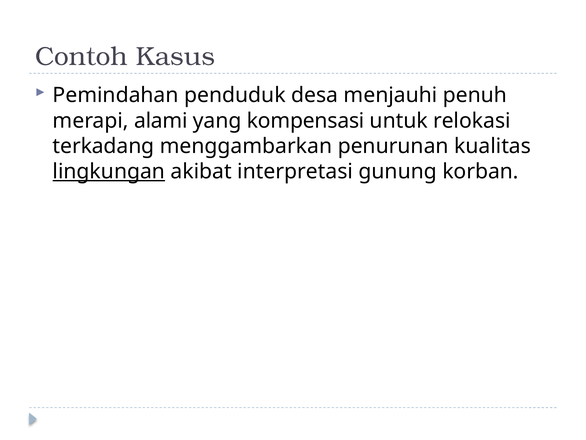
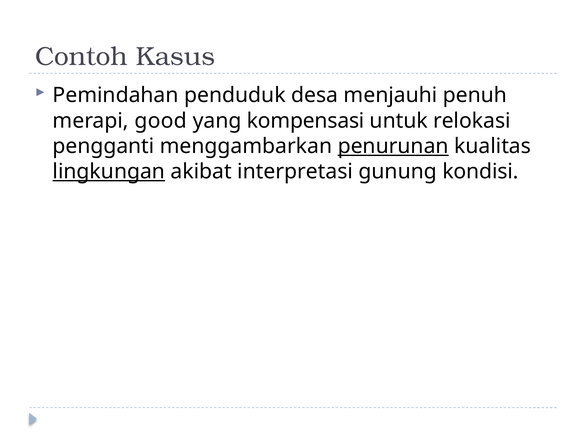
alami: alami -> good (161, 121)
terkadang: terkadang -> pengganti (103, 146)
penurunan underline: none -> present (393, 146)
korban: korban -> kondisi (480, 171)
